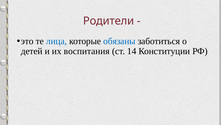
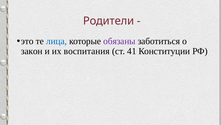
обязаны colour: blue -> purple (119, 41)
детей: детей -> закон (32, 51)
14: 14 -> 41 (132, 51)
